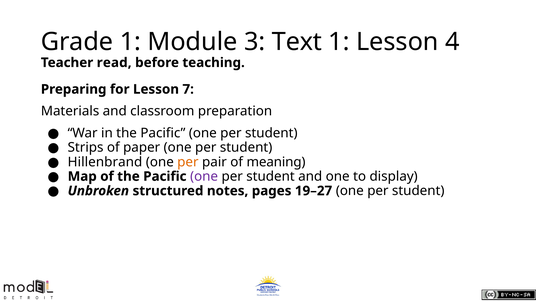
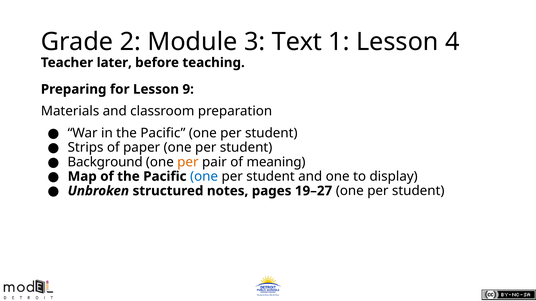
Grade 1: 1 -> 2 (130, 42)
read: read -> later (114, 63)
7: 7 -> 9 (188, 89)
Hillenbrand: Hillenbrand -> Background (105, 162)
one colour: purple -> blue (204, 177)
